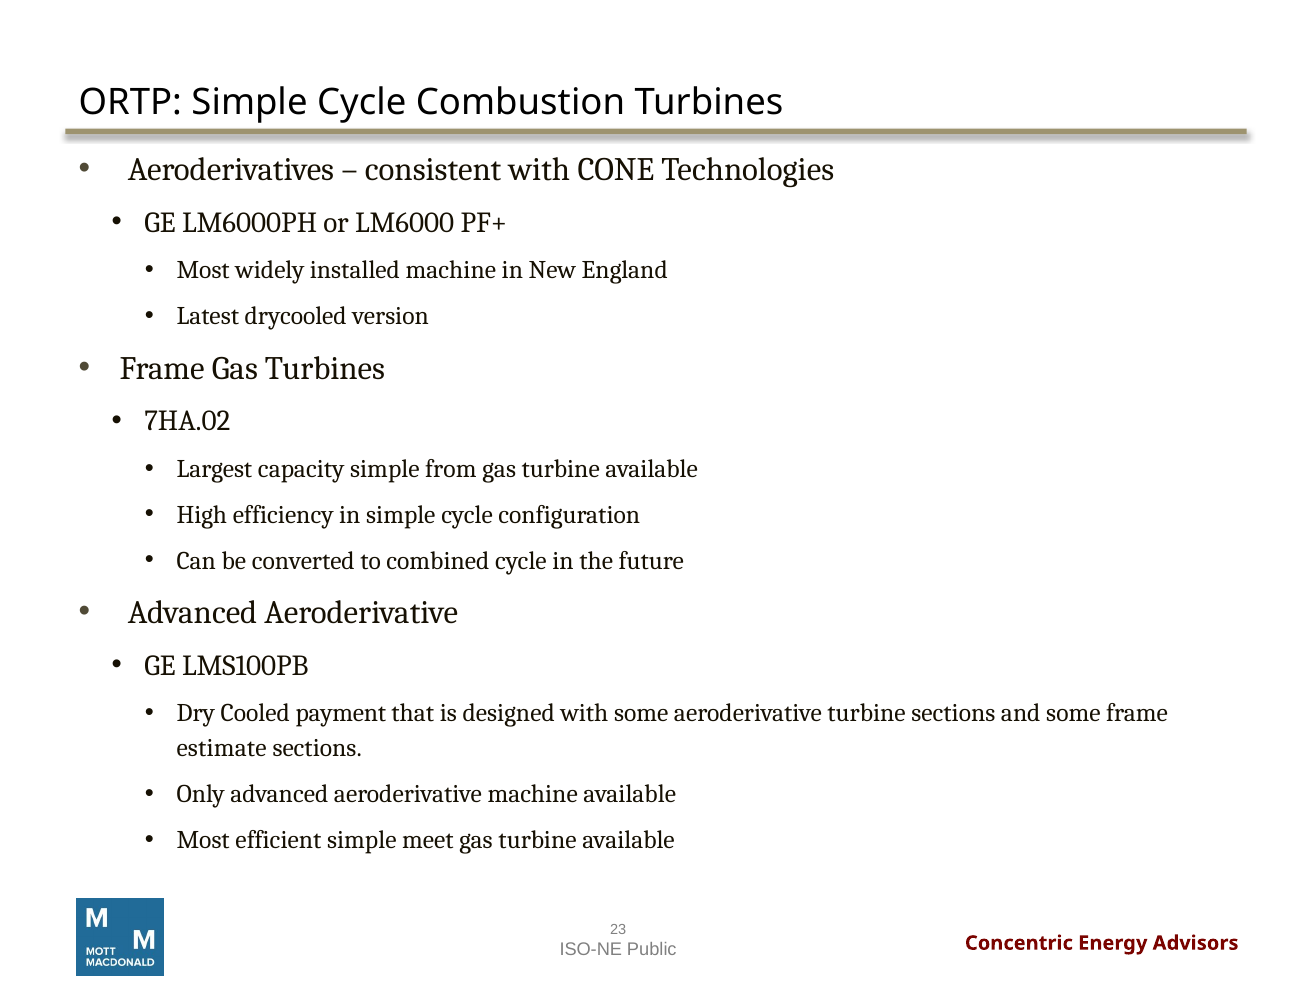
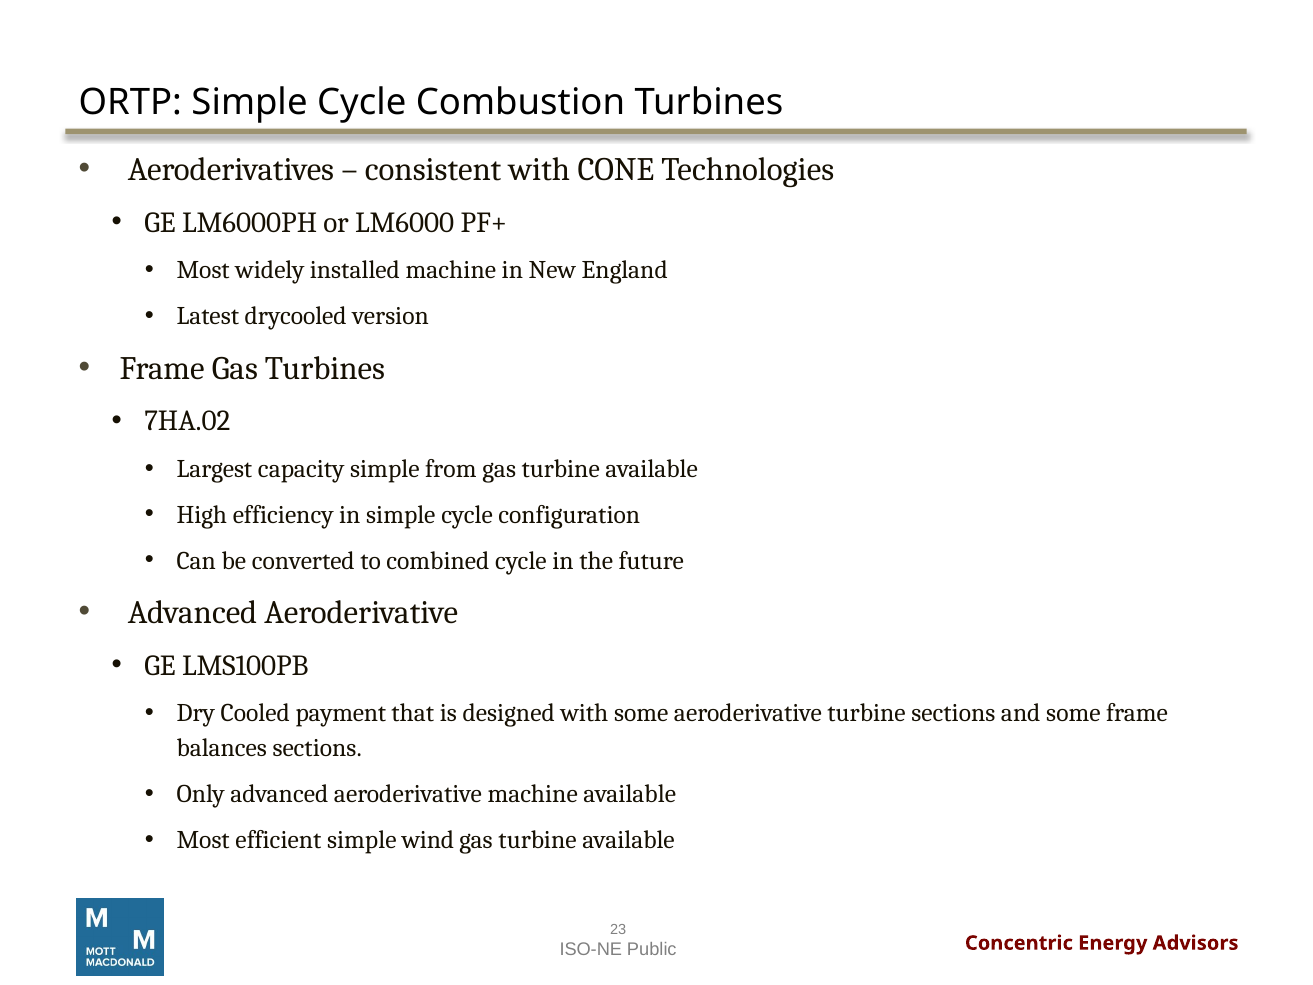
estimate: estimate -> balances (222, 748)
meet: meet -> wind (428, 840)
